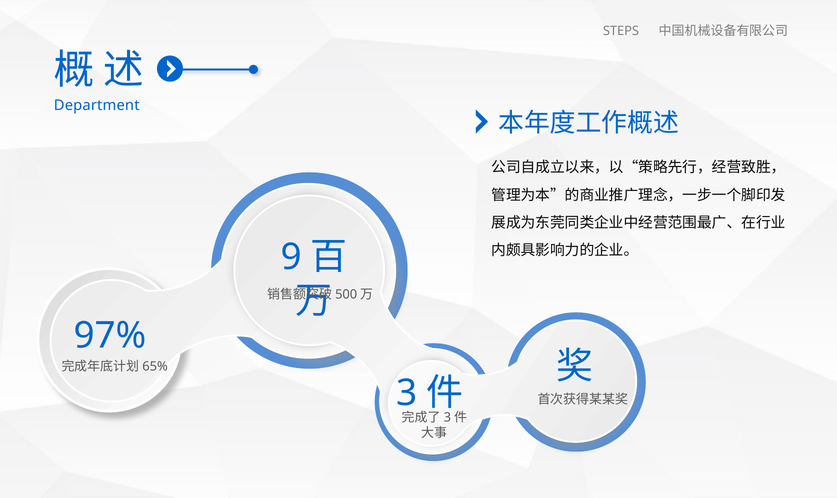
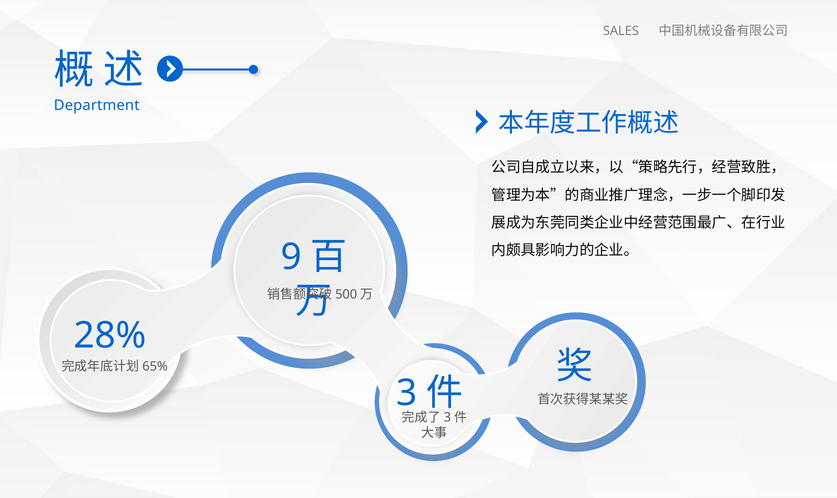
STEPS: STEPS -> SALES (621, 31)
97%: 97% -> 28% (110, 336)
